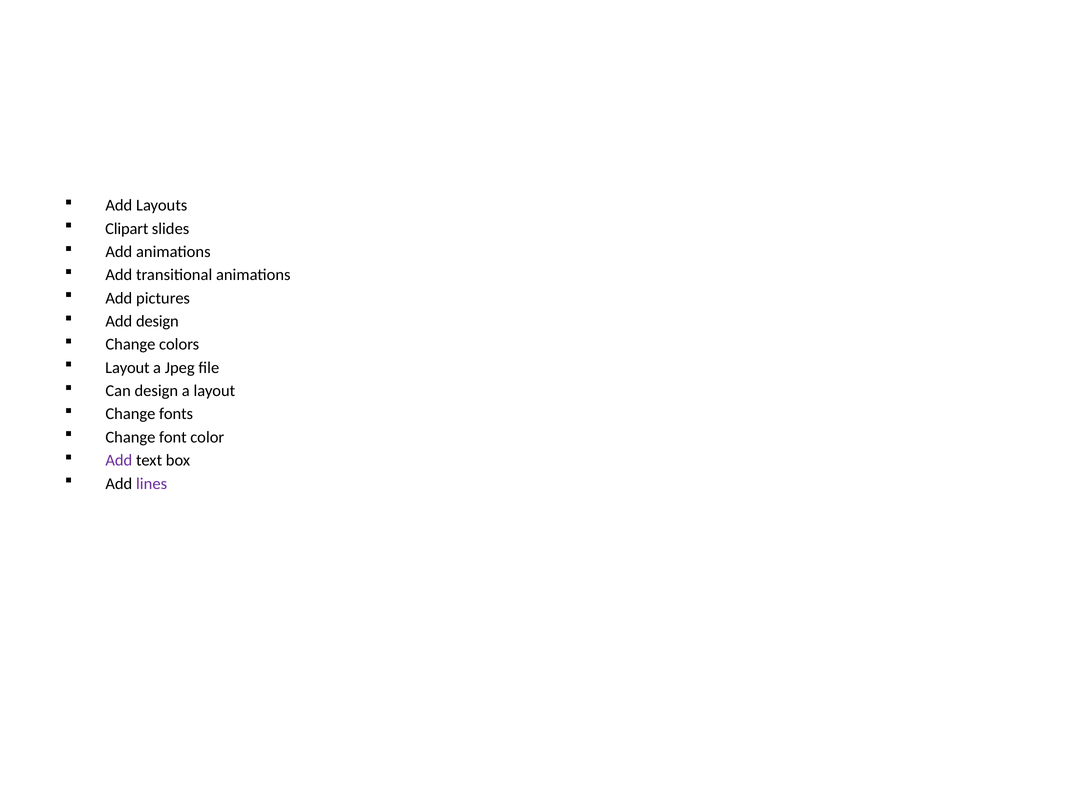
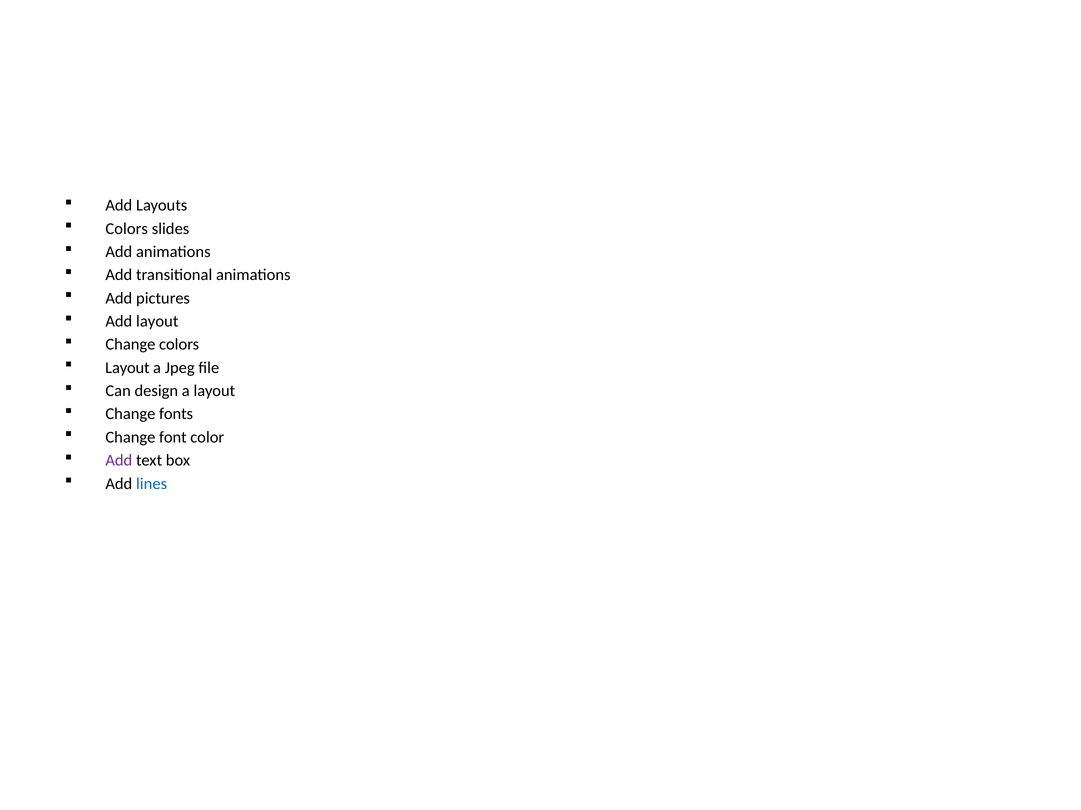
Clipart: Clipart -> Colors (127, 229)
Add design: design -> layout (157, 322)
lines colour: purple -> blue (152, 484)
